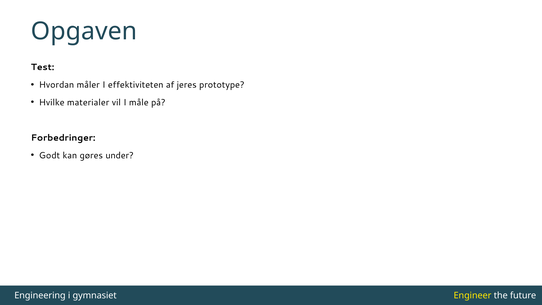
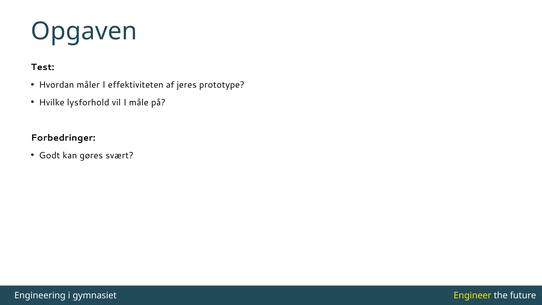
materialer: materialer -> lysforhold (88, 103)
under: under -> svært (119, 155)
